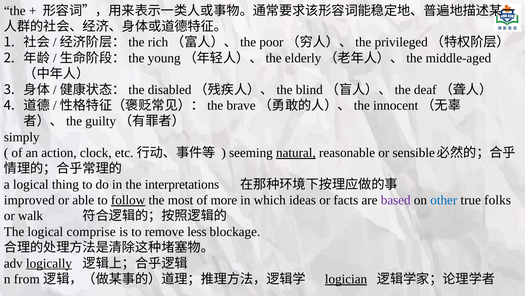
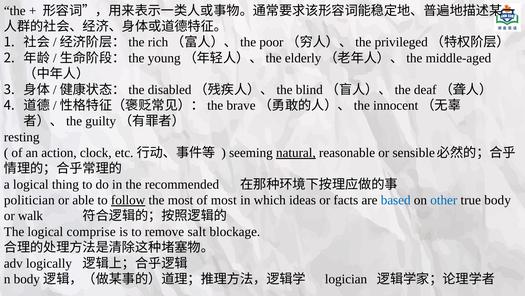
simply: simply -> resting (22, 137)
interpretations: interpretations -> recommended (182, 184)
improved: improved -> politician (29, 200)
of more: more -> most (224, 200)
based colour: purple -> blue (396, 200)
true folks: folks -> body (498, 200)
less: less -> salt (197, 231)
logically underline: present -> none (49, 263)
n from: from -> body (27, 278)
logician underline: present -> none (346, 278)
